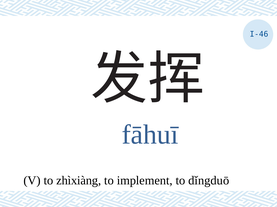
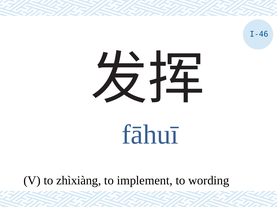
dǐngduō: dǐngduō -> wording (209, 181)
